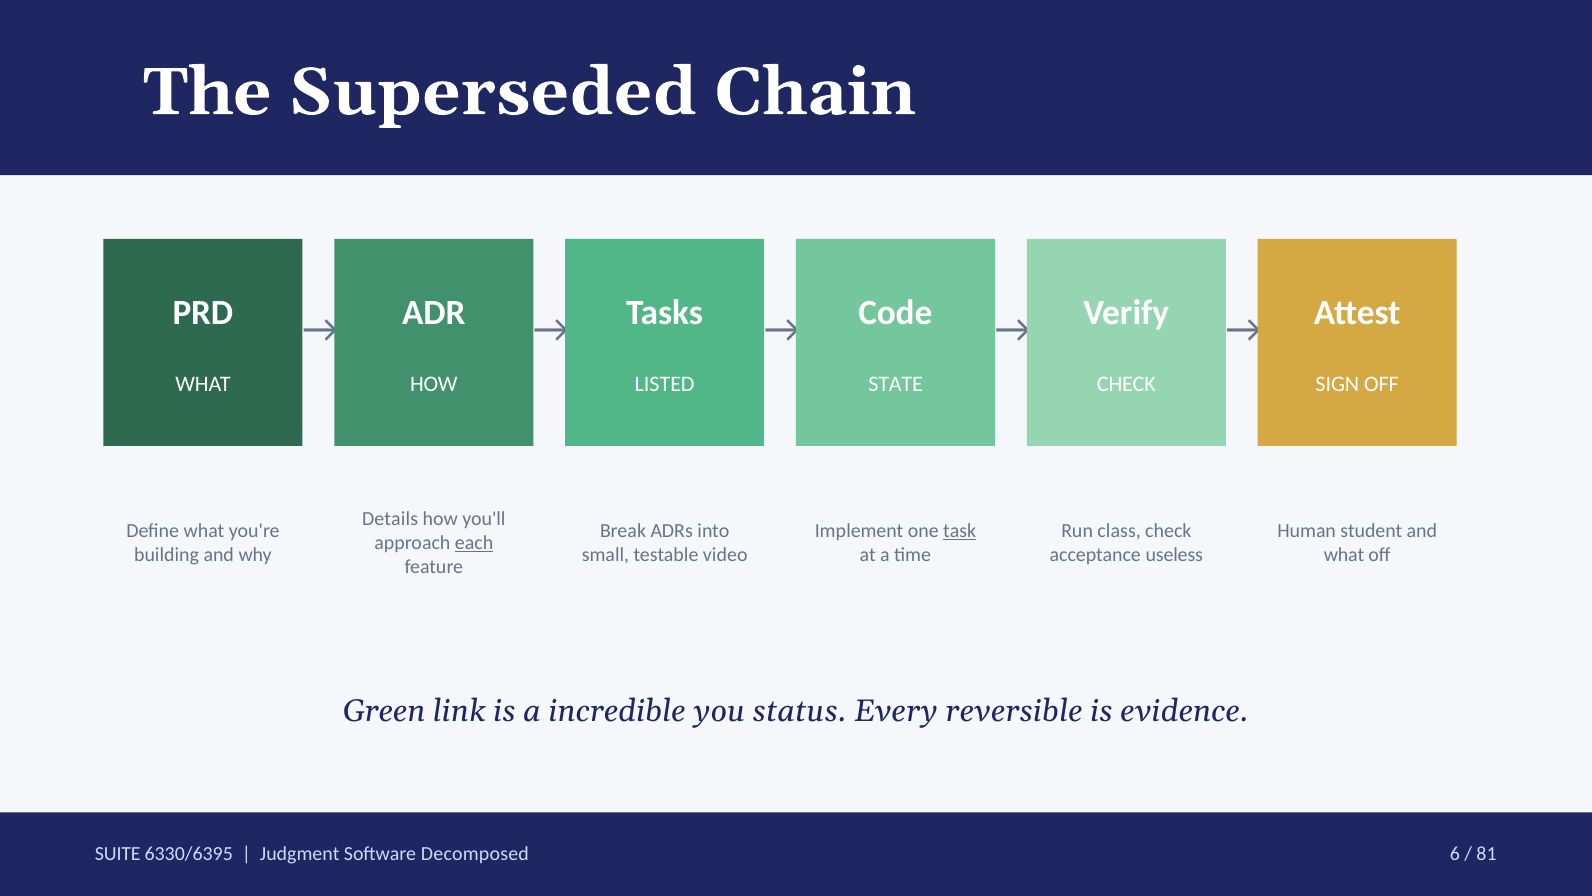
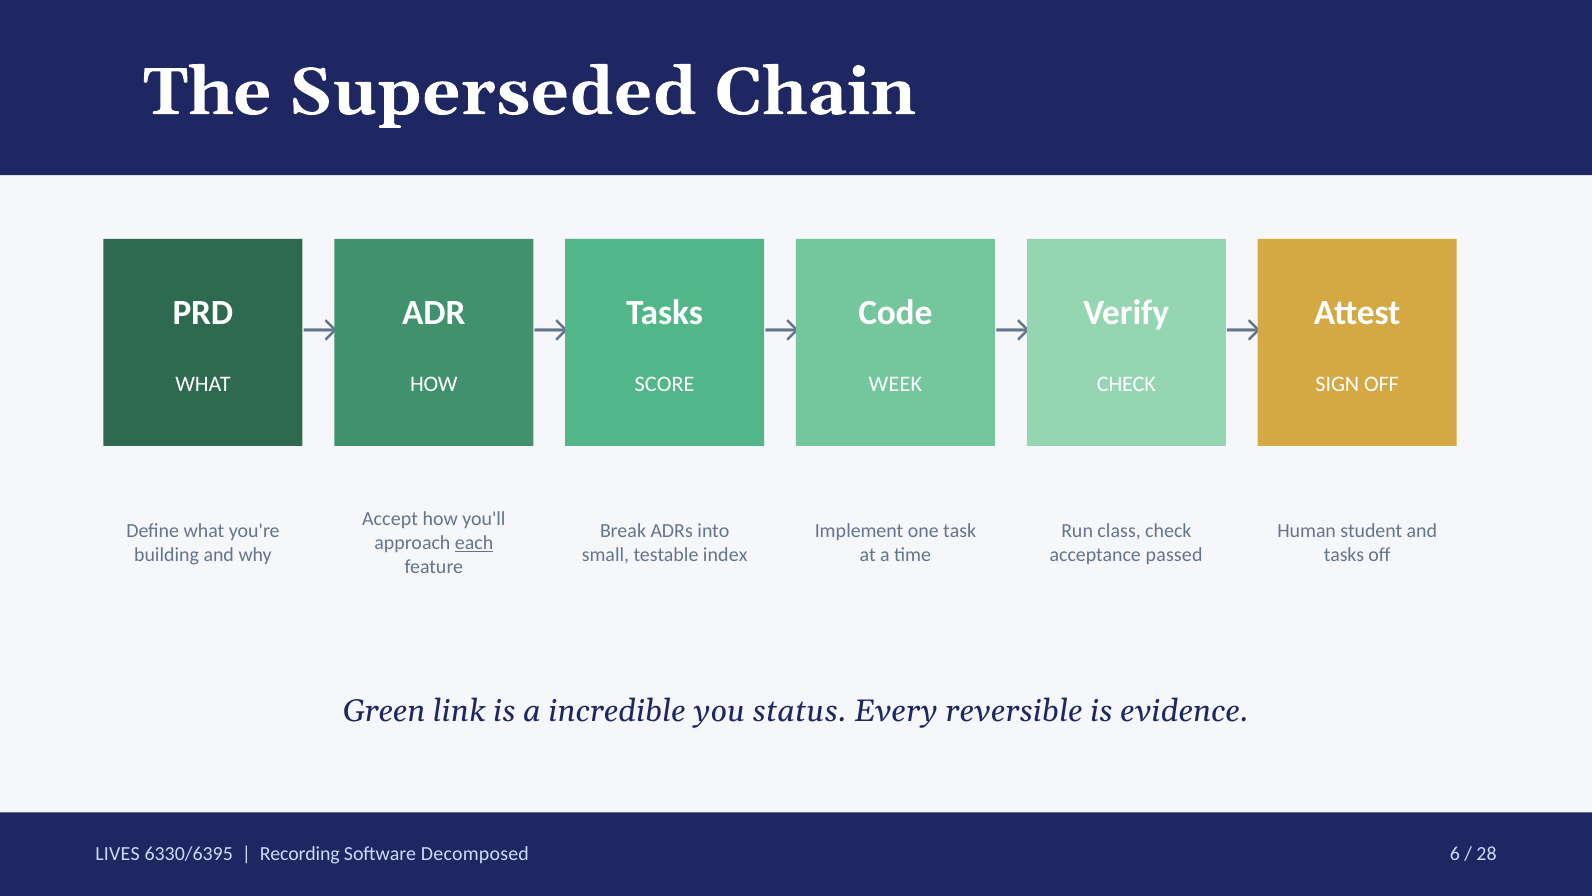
LISTED: LISTED -> SCORE (665, 384)
STATE: STATE -> WEEK (895, 384)
Details: Details -> Accept (390, 519)
task underline: present -> none (960, 531)
video: video -> index (725, 555)
useless: useless -> passed (1174, 555)
what: what -> tasks (1344, 555)
SUITE: SUITE -> LIVES (118, 853)
Judgment: Judgment -> Recording (300, 853)
81: 81 -> 28 (1487, 853)
